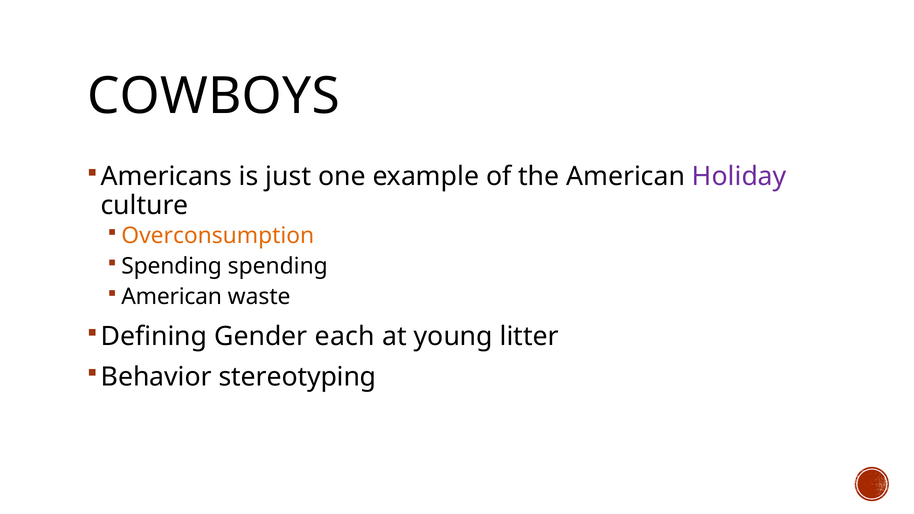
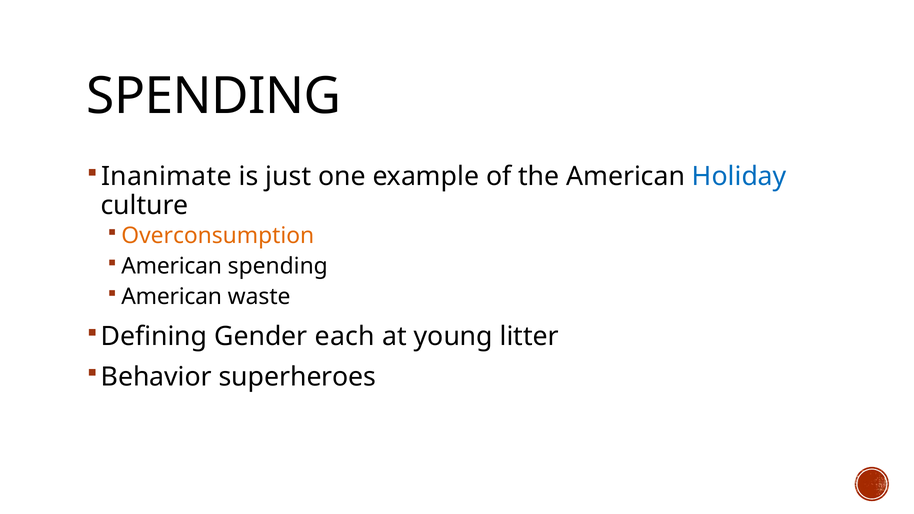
COWBOYS: COWBOYS -> SPENDING (214, 96)
Americans: Americans -> Inanimate (166, 177)
Holiday colour: purple -> blue (739, 177)
Spending: Spending -> American (172, 266)
stereotyping: stereotyping -> superheroes (297, 377)
